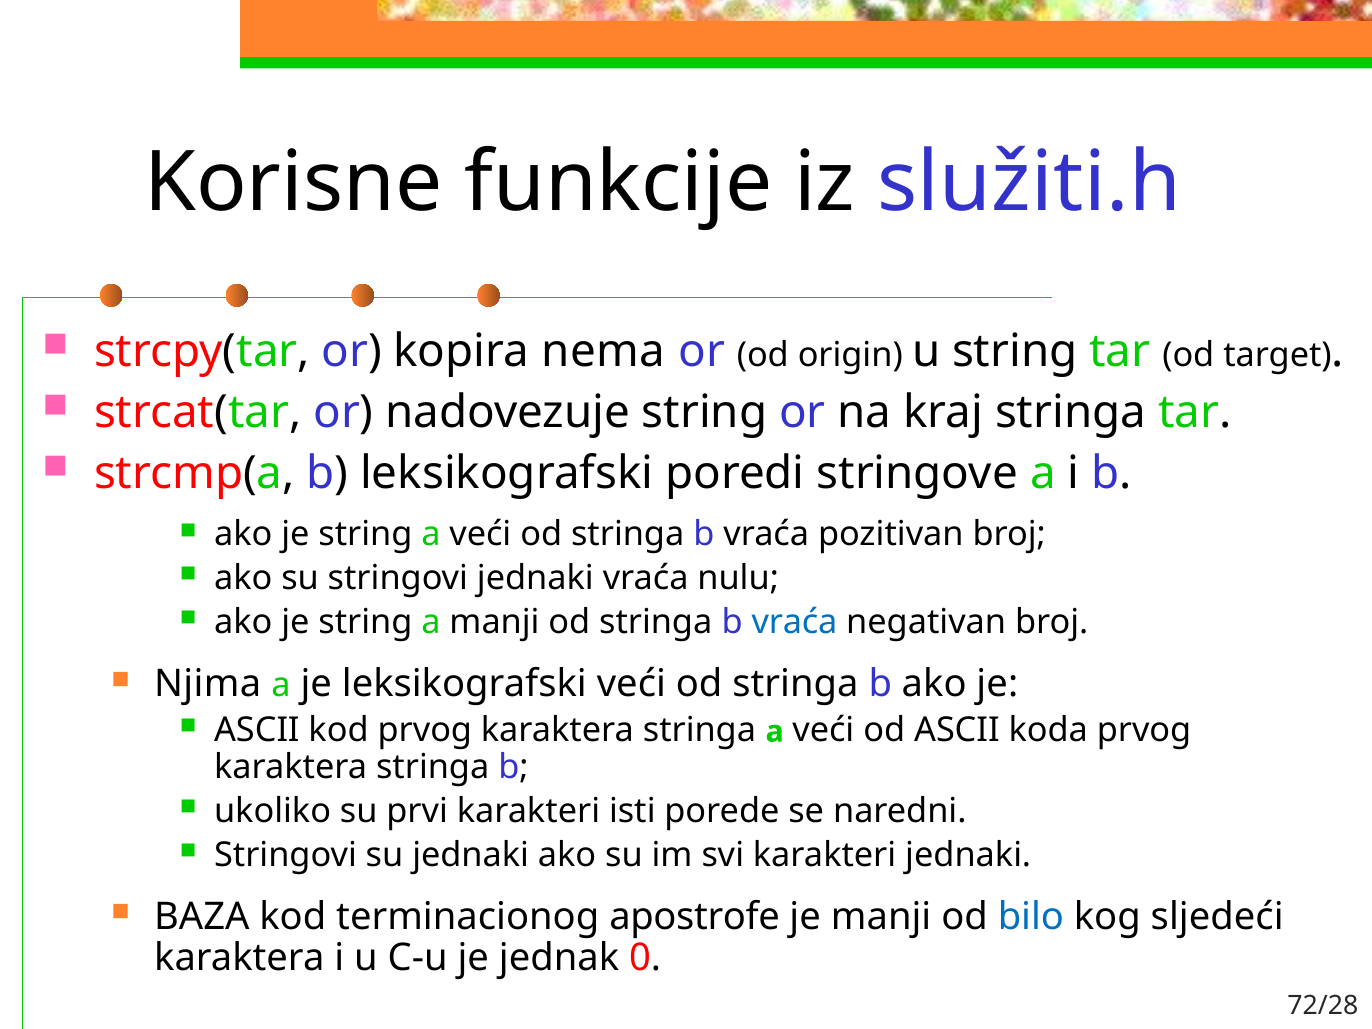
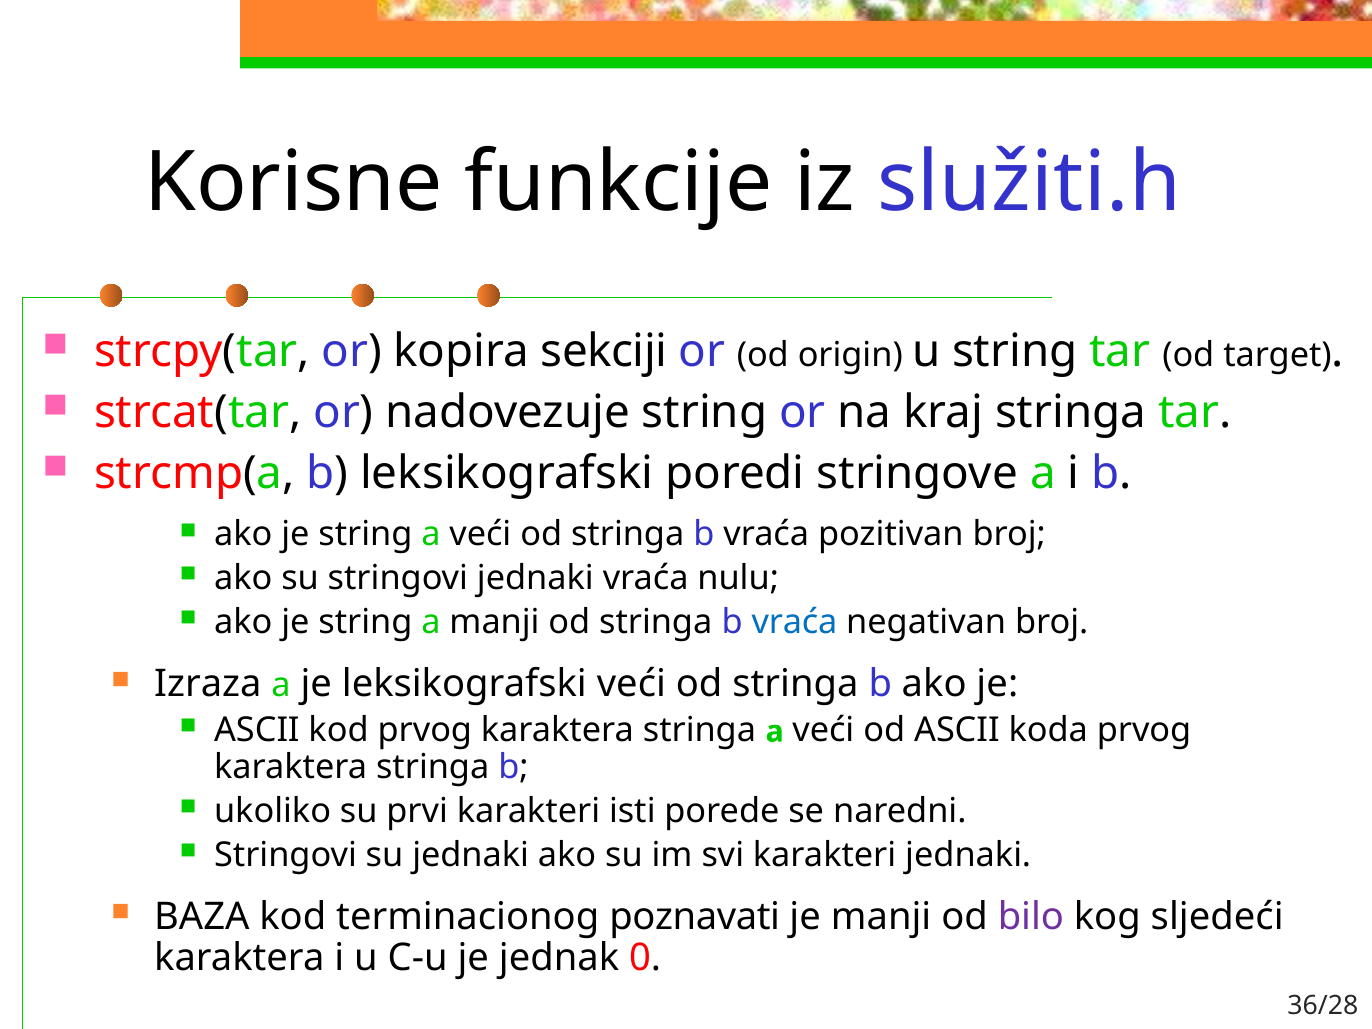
nema: nema -> sekciji (604, 351)
Njima: Njima -> Izraza (208, 684)
apostrofe: apostrofe -> poznavati (695, 917)
bilo colour: blue -> purple (1031, 917)
72/28: 72/28 -> 36/28 (1323, 1006)
